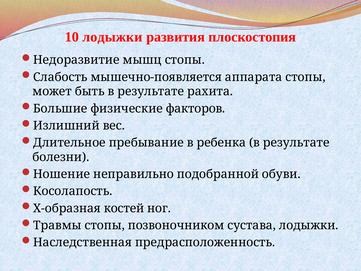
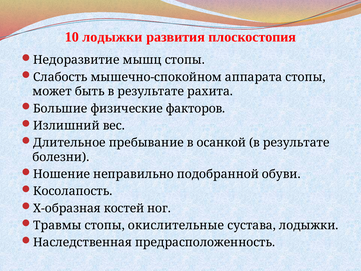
мышечно-появляется: мышечно-появляется -> мышечно-спокойном (156, 77)
ребенка: ребенка -> осанкой (221, 143)
позвоночником: позвоночником -> окислительные (176, 225)
